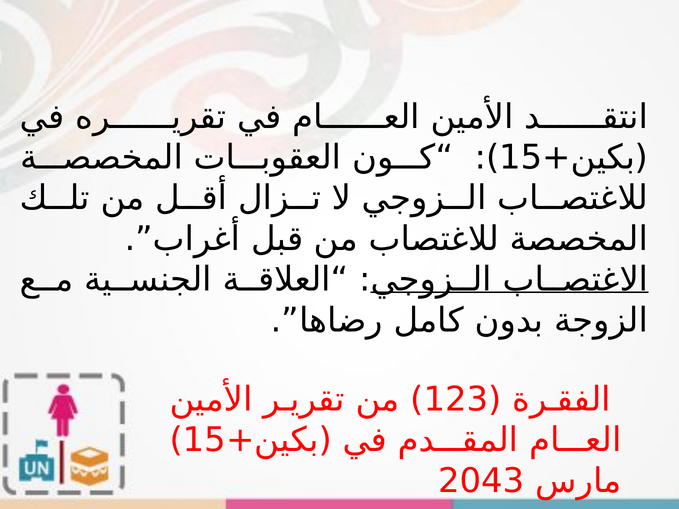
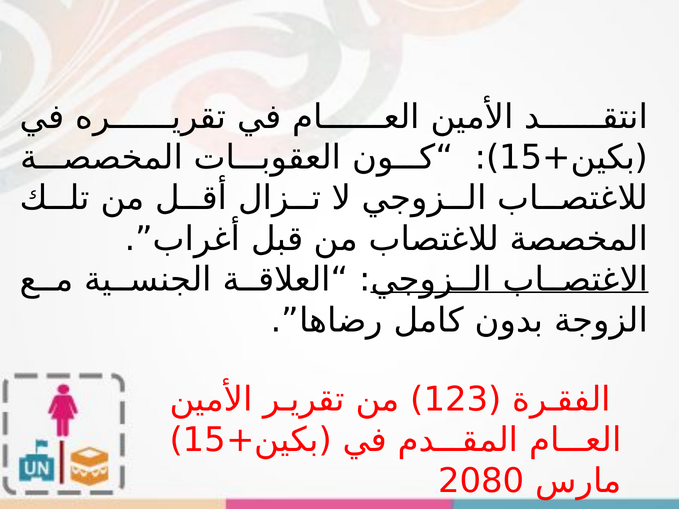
2043: 2043 -> 2080 (481, 481)
